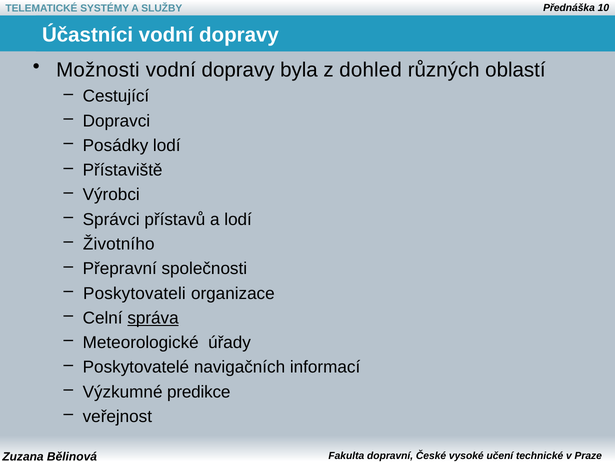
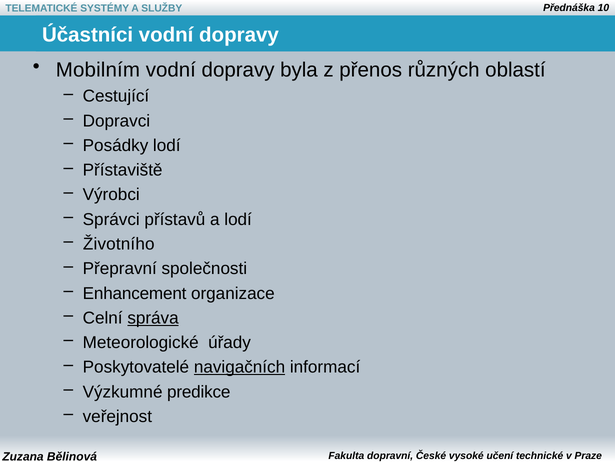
Možnosti: Možnosti -> Mobilním (98, 70)
dohled: dohled -> přenos (371, 70)
Poskytovateli: Poskytovateli -> Enhancement (135, 293)
navigačních underline: none -> present (240, 367)
